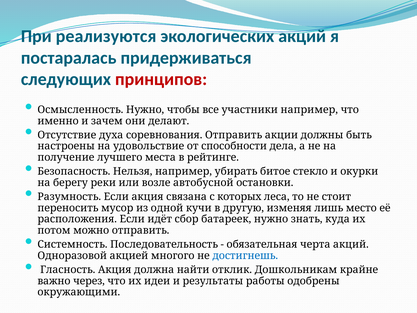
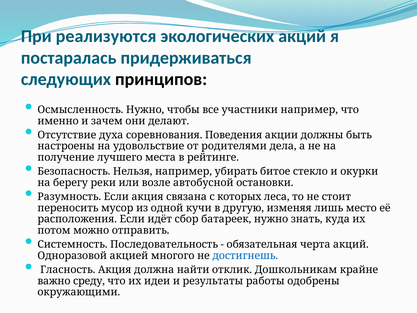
принципов colour: red -> black (161, 79)
соревнования Отправить: Отправить -> Поведения (234, 135)
способности: способности -> родителями (234, 146)
через: через -> среду (89, 281)
